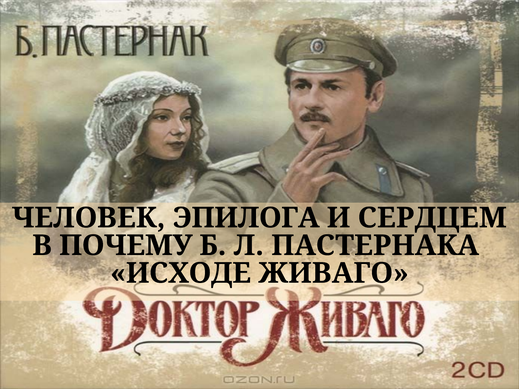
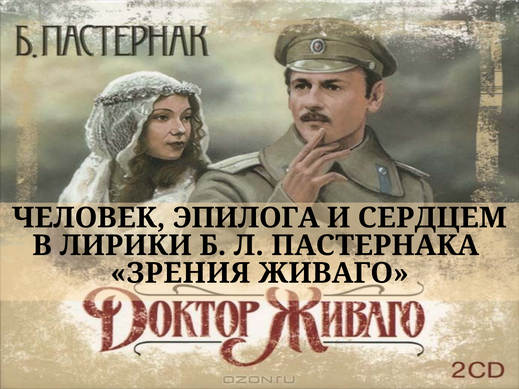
ПОЧЕМУ: ПОЧЕМУ -> ЛИРИКИ (126, 246)
ИСХОДЕ: ИСХОДЕ -> ЗРЕНИЯ (180, 273)
